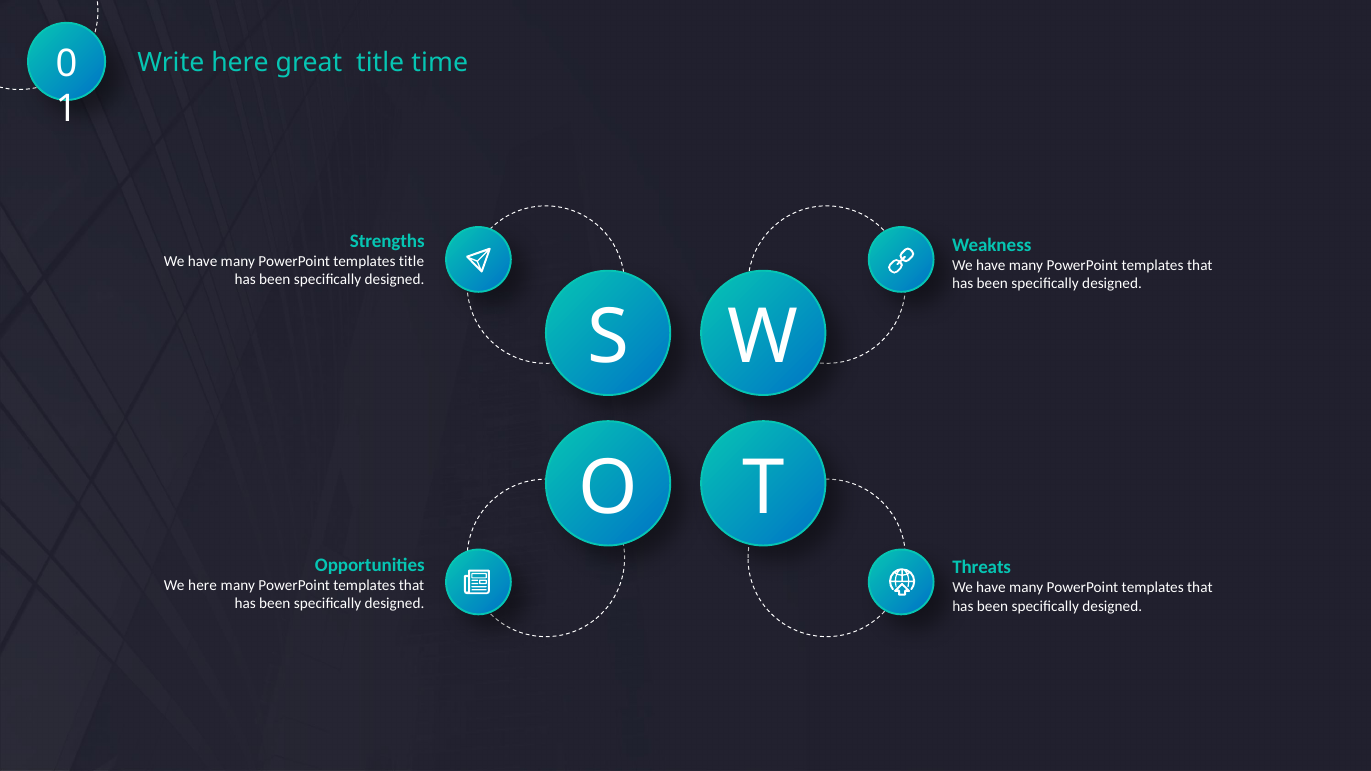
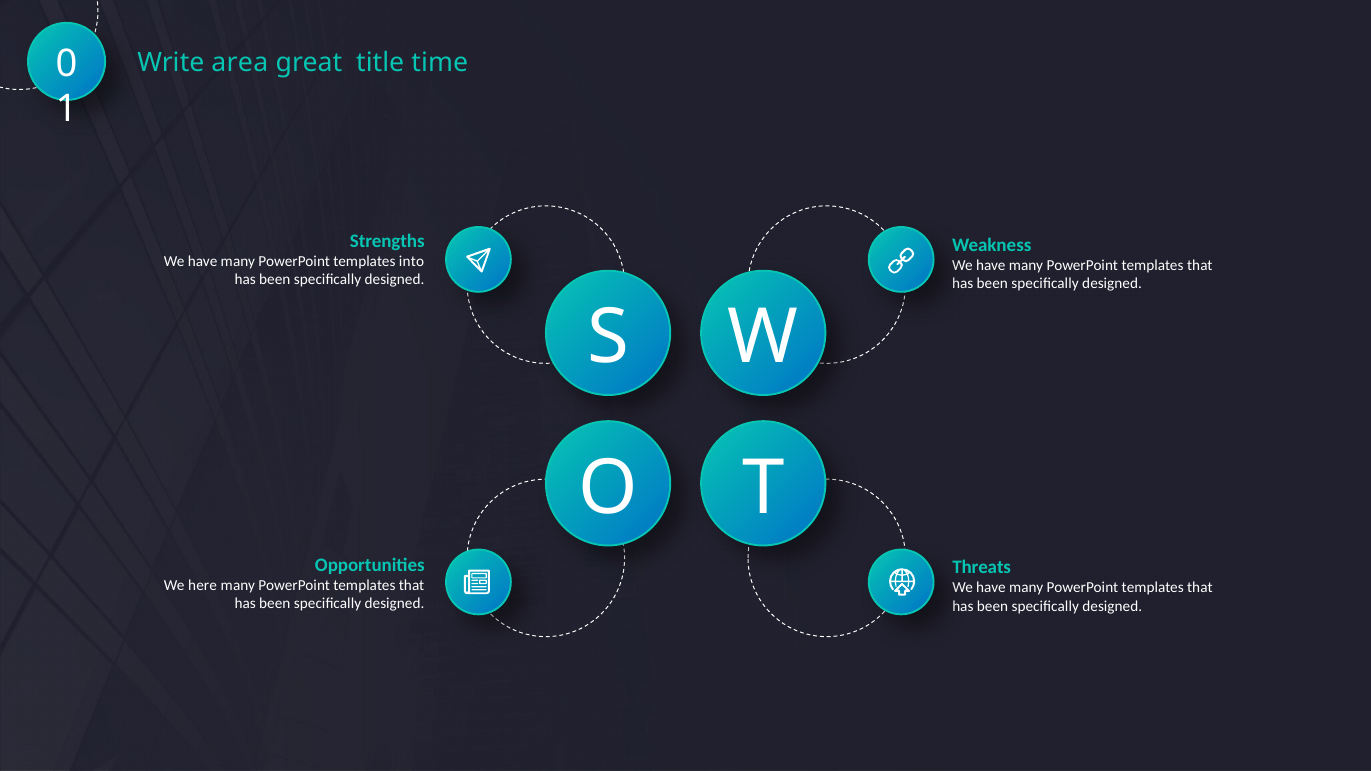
Write here: here -> area (240, 63)
templates title: title -> into (412, 261)
